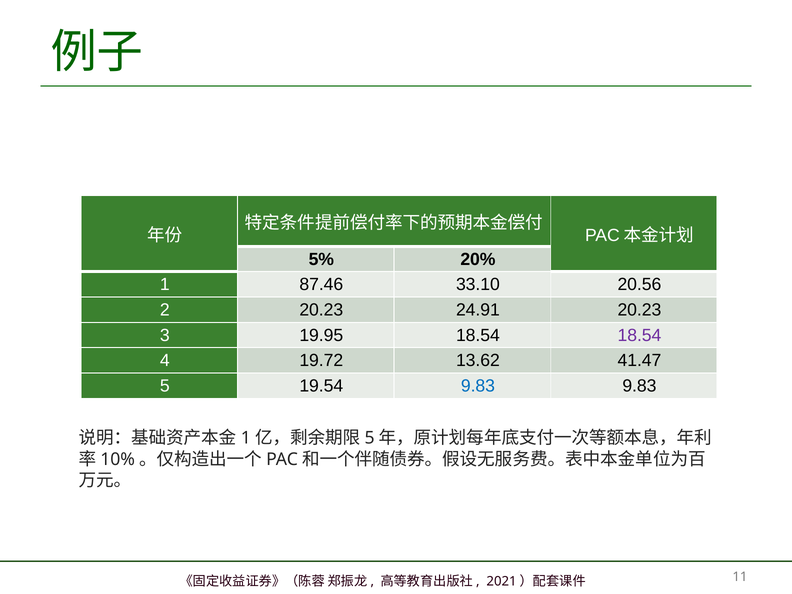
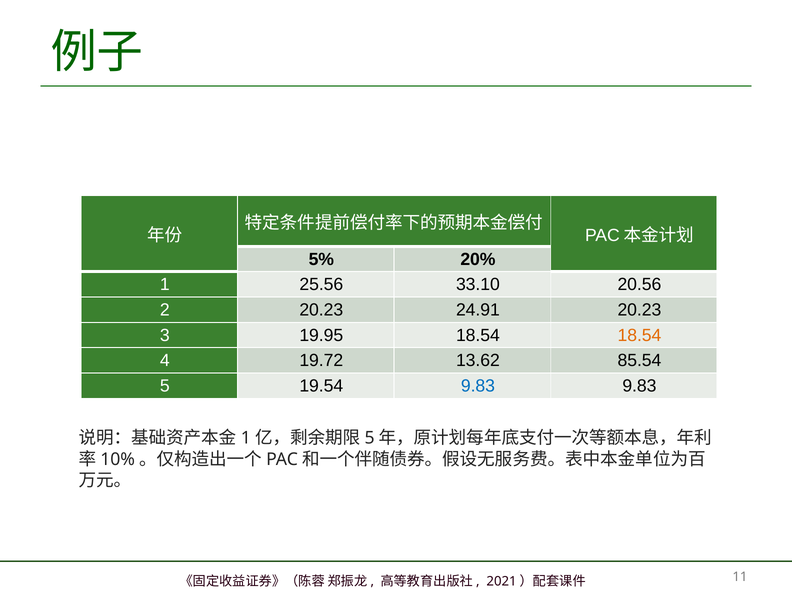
87.46: 87.46 -> 25.56 (321, 285)
18.54 colour: purple -> orange (639, 335)
41.47: 41.47 -> 85.54 (639, 361)
